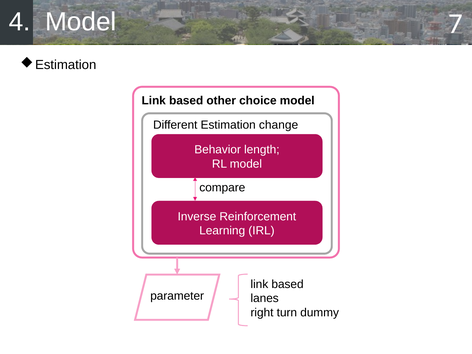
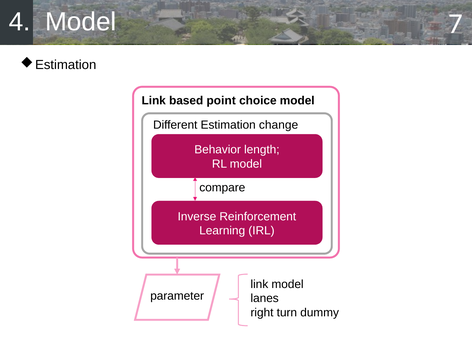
other: other -> point (221, 101)
based: based -> model (288, 284)
